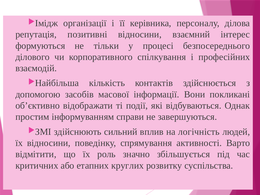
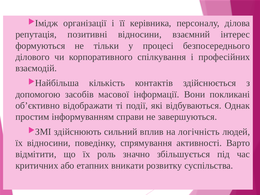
круглих: круглих -> вникати (128, 166)
